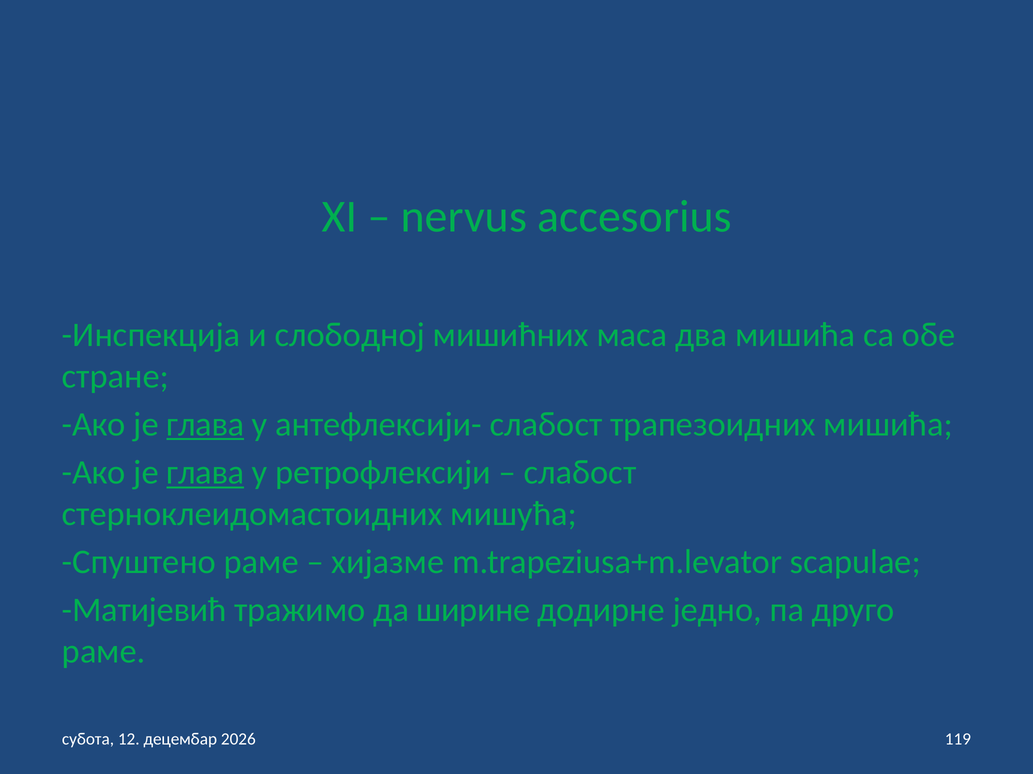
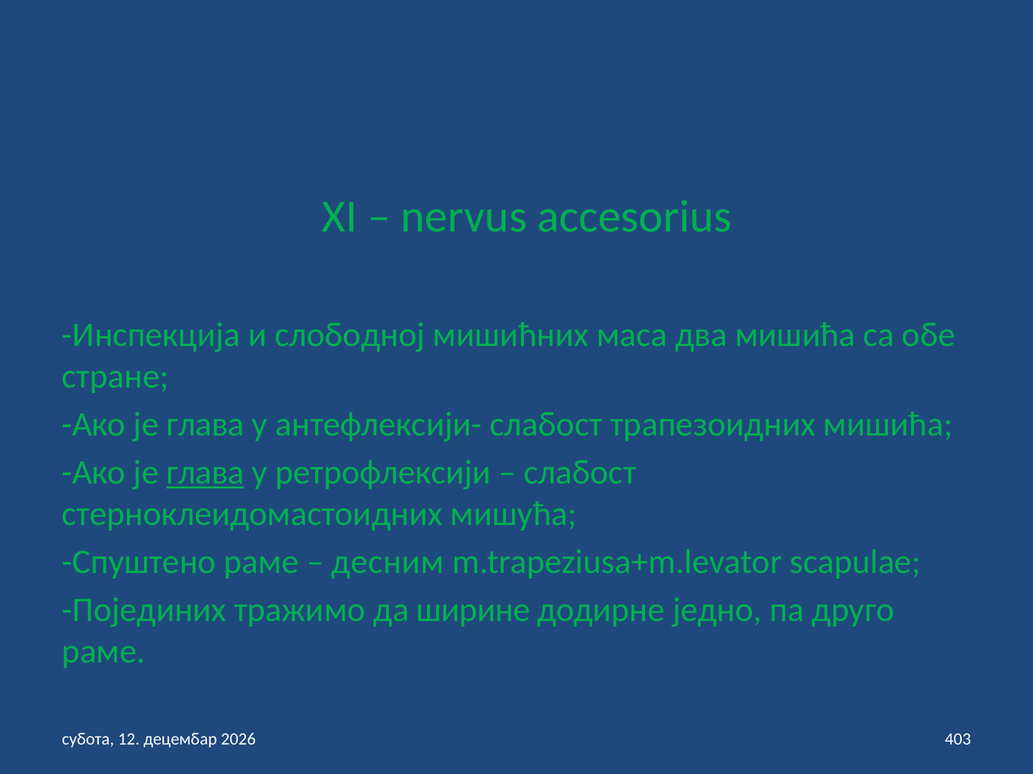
глава underline: present -> none (205, 425)
хијазме: хијазме -> десним (388, 563)
Матијевић: Матијевић -> Појединих (144, 611)
119: 119 -> 403 (958, 740)
